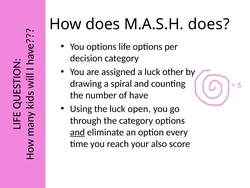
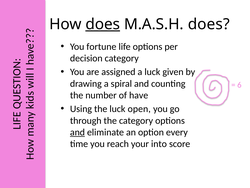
does underline: none -> present (103, 24)
You options: options -> fortune (101, 47)
other: other -> given (173, 72)
also: also -> into (159, 144)
